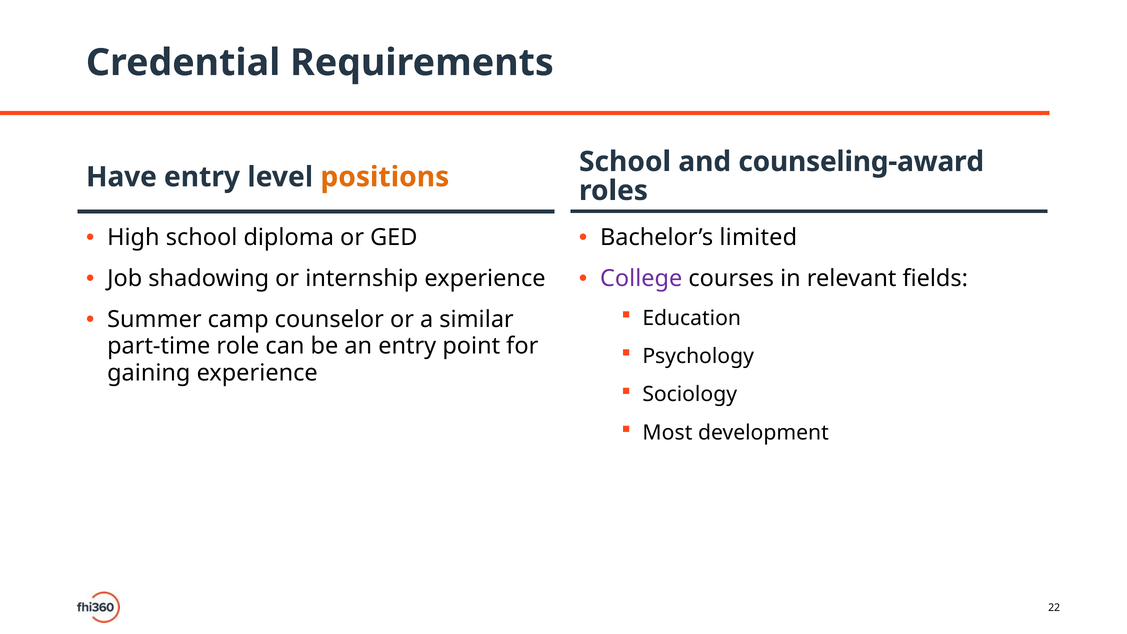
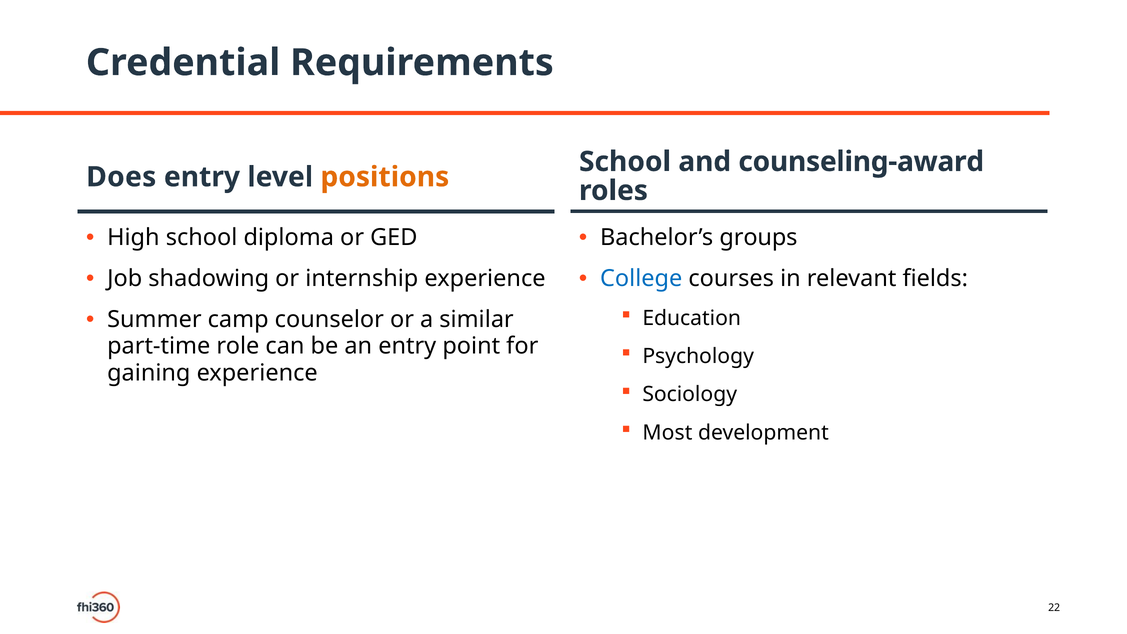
Have: Have -> Does (121, 177)
limited: limited -> groups (758, 238)
College colour: purple -> blue (641, 279)
